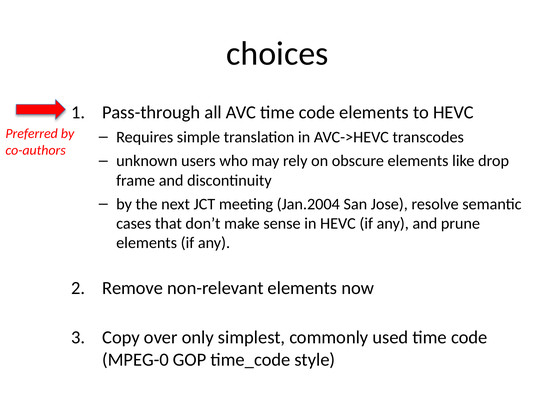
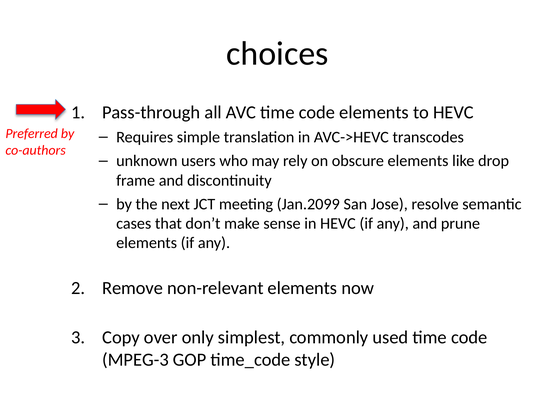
Jan.2004: Jan.2004 -> Jan.2099 (308, 204)
MPEG-0: MPEG-0 -> MPEG-3 (136, 360)
